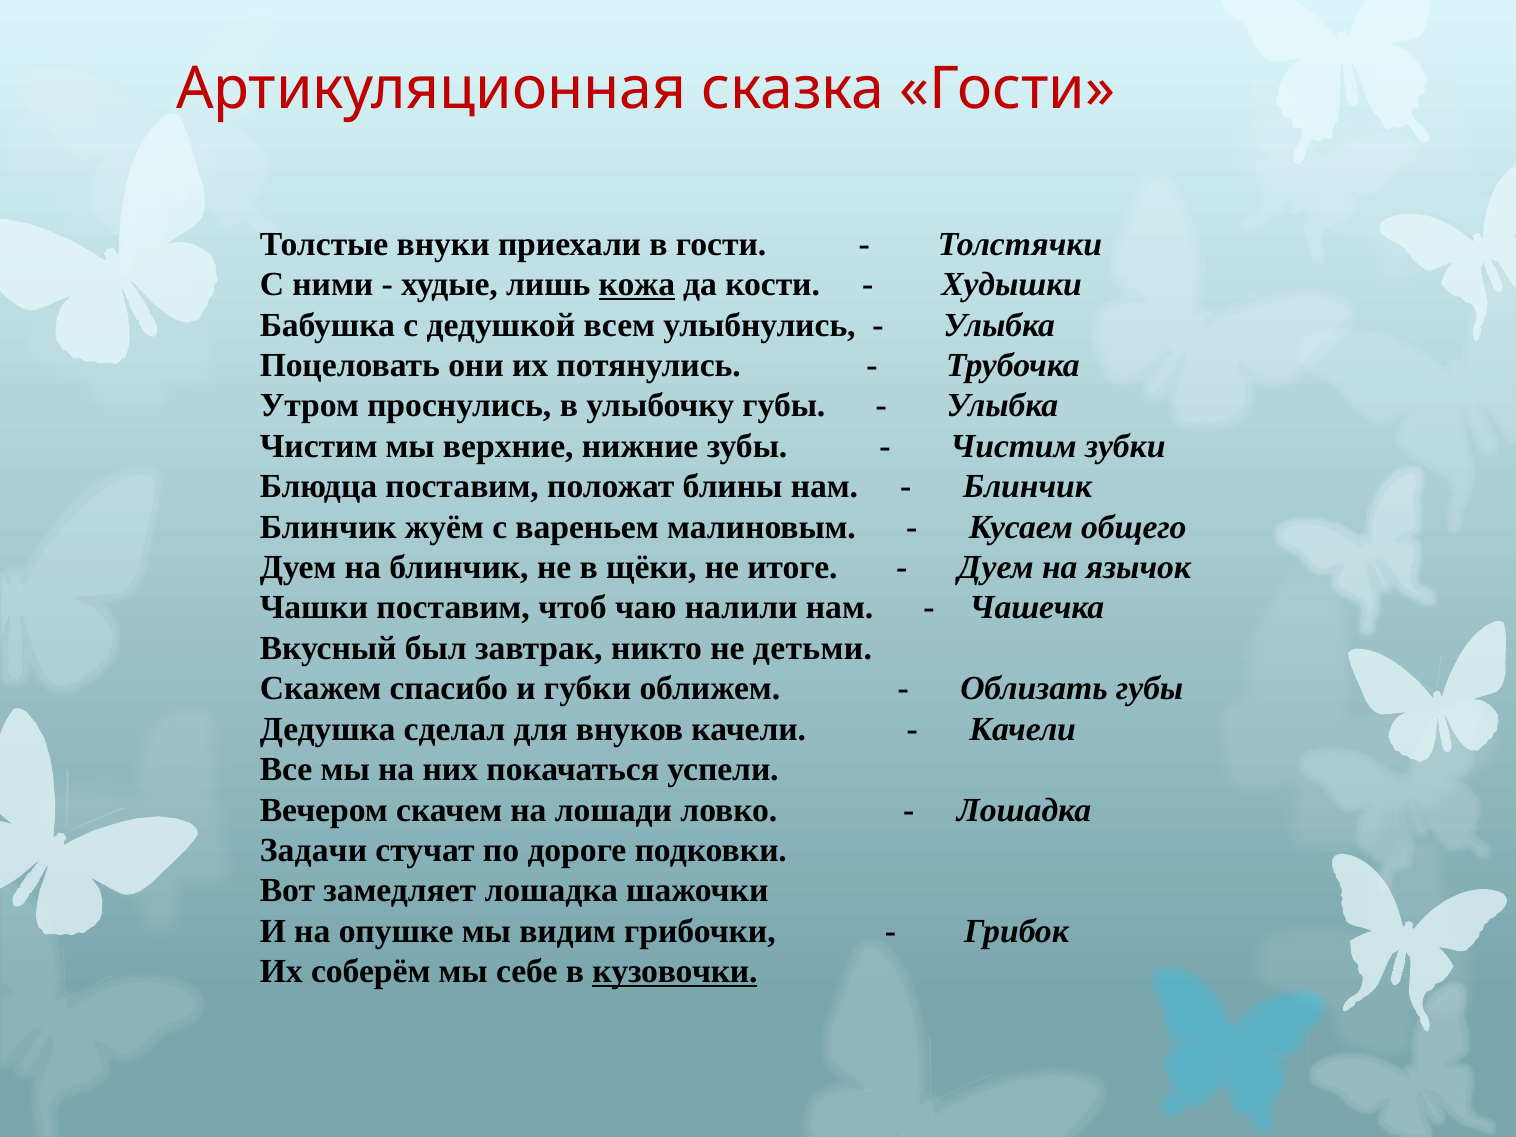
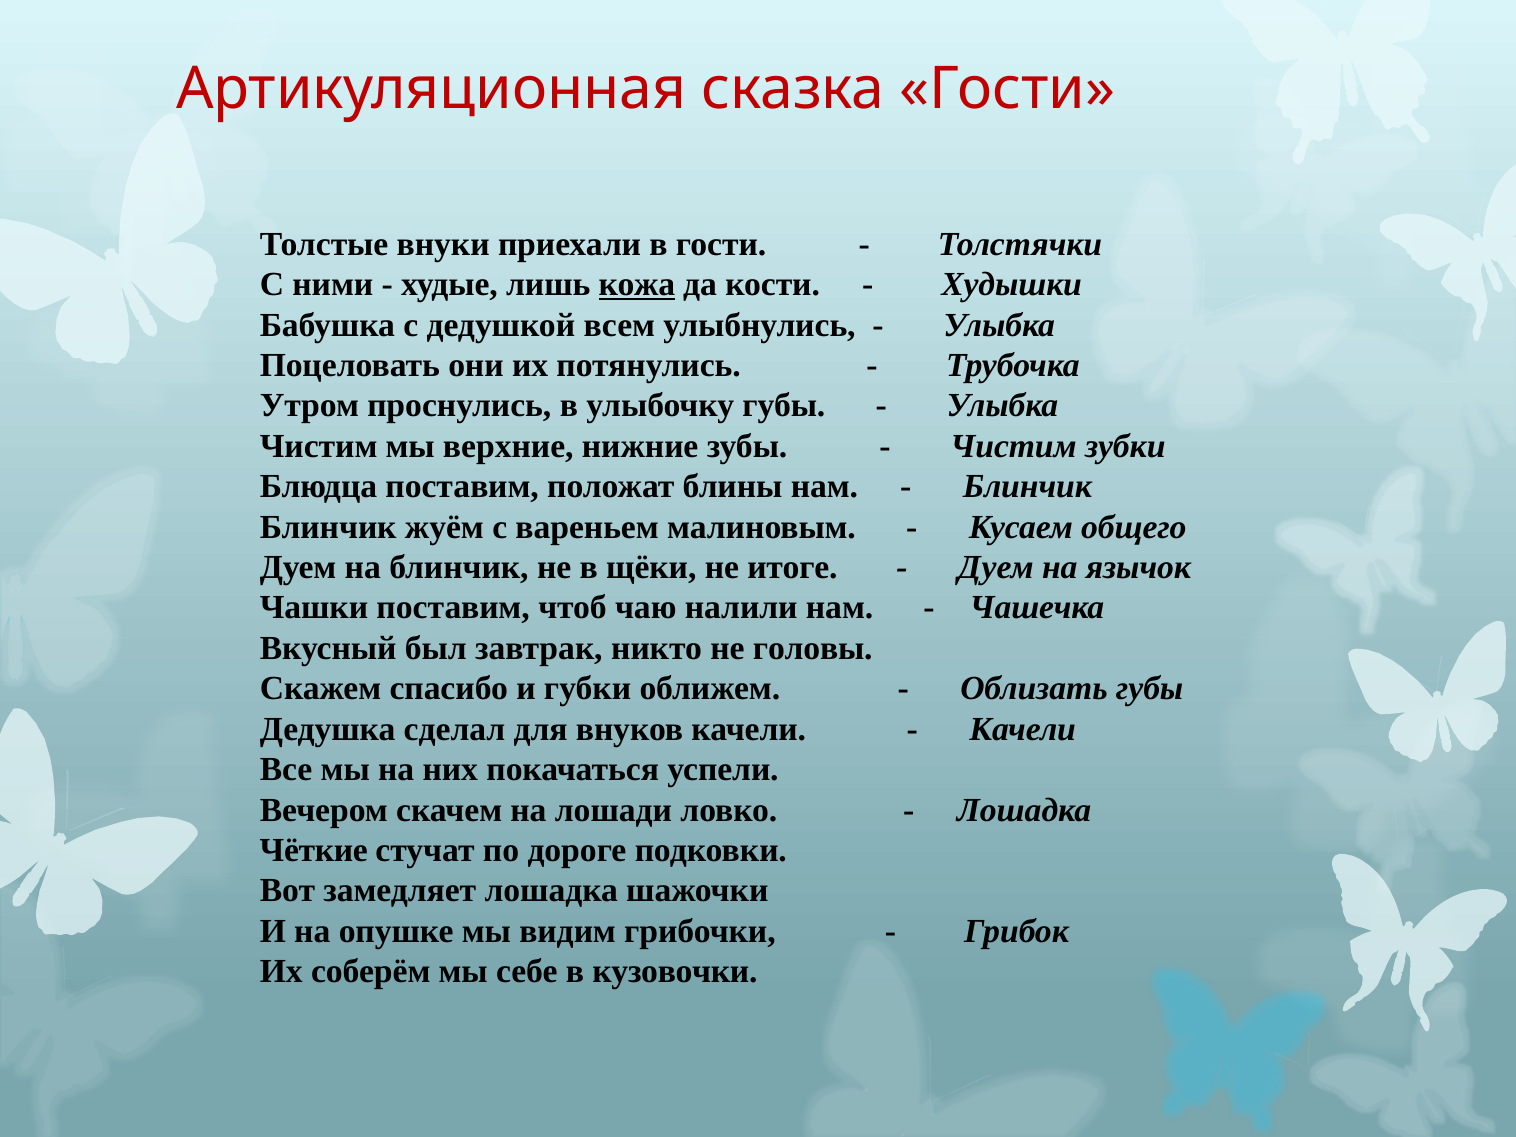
детьми: детьми -> головы (813, 648)
Задачи: Задачи -> Чёткие (314, 850)
кузовочки underline: present -> none (675, 972)
